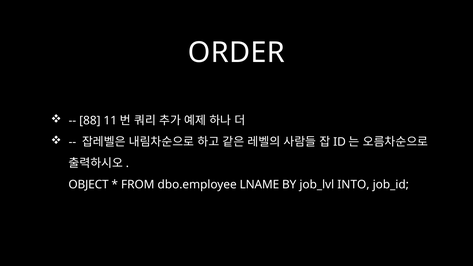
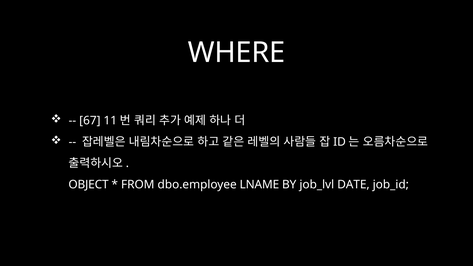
ORDER: ORDER -> WHERE (237, 53)
88: 88 -> 67 (90, 121)
INTO: INTO -> DATE (353, 185)
